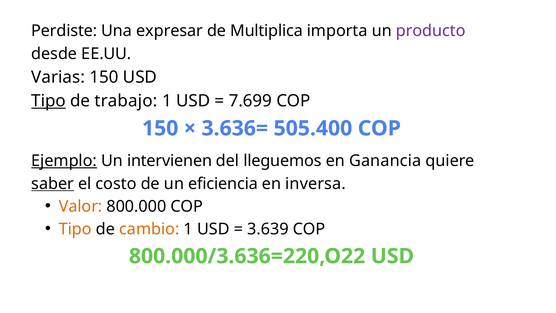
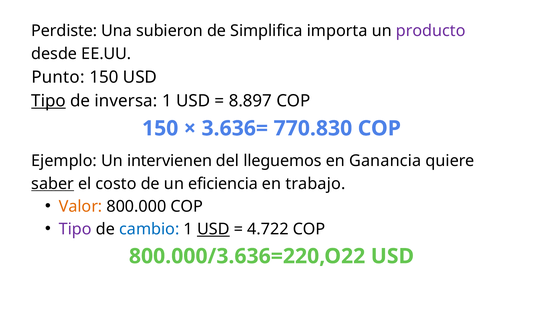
expresar: expresar -> subieron (170, 31)
Multiplica: Multiplica -> Simplifica (267, 31)
Varias: Varias -> Punto (58, 77)
trabajo: trabajo -> inversa (126, 101)
7.699: 7.699 -> 8.897 (250, 101)
505.400: 505.400 -> 770.830 (313, 128)
Ejemplo underline: present -> none (64, 161)
inversa: inversa -> trabajo (315, 184)
Tipo colour: orange -> purple (75, 229)
cambio colour: orange -> blue (149, 229)
USD underline: none -> present (213, 229)
3.639: 3.639 -> 4.722 (268, 229)
